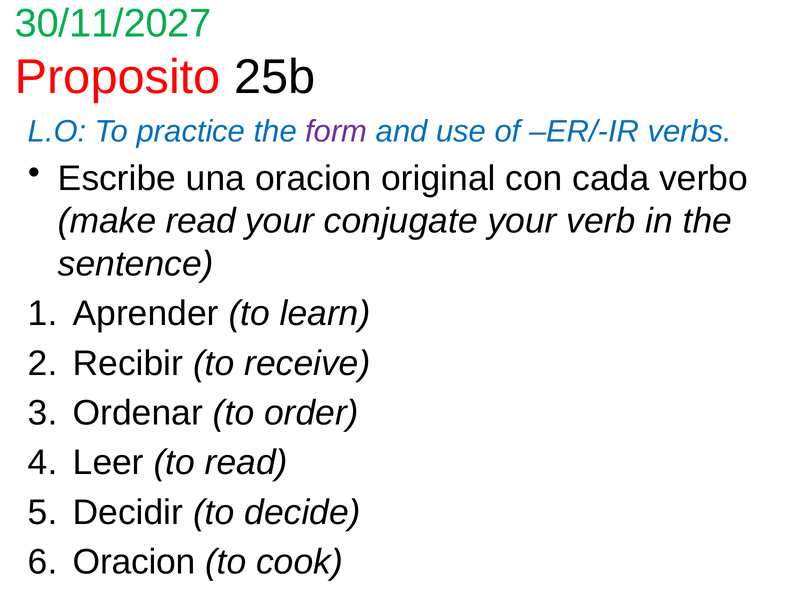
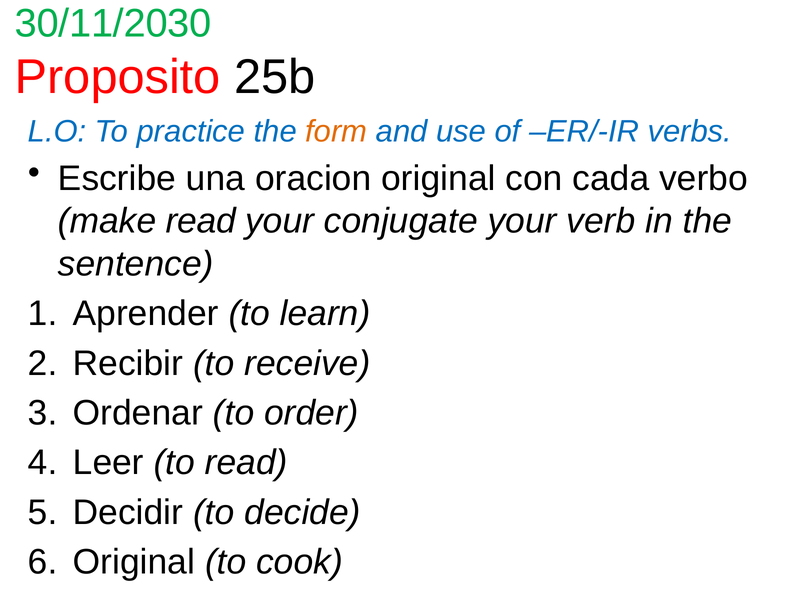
30/11/2027: 30/11/2027 -> 30/11/2030 (113, 23)
form colour: purple -> orange (336, 131)
Oracion: Oracion -> Original (134, 562)
